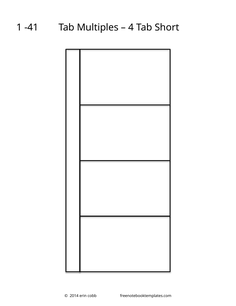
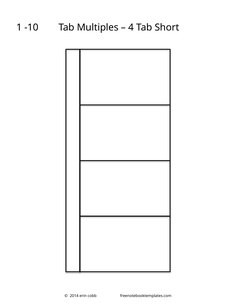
-41: -41 -> -10 (31, 27)
